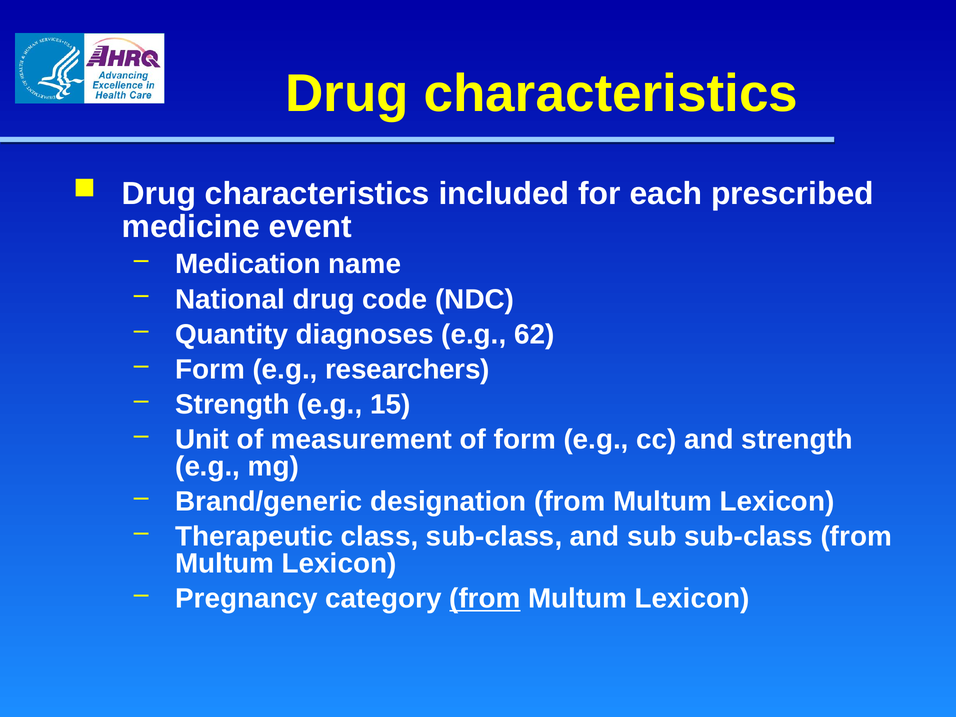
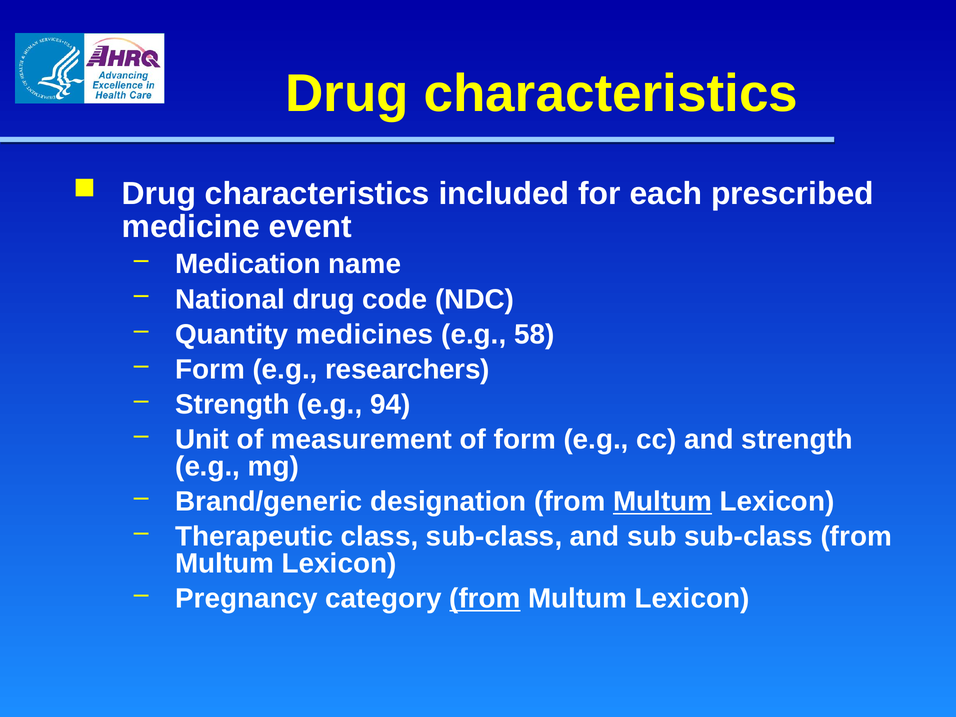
diagnoses: diagnoses -> medicines (365, 334)
62: 62 -> 58 (534, 334)
15: 15 -> 94 (390, 405)
Multum underline: none -> present (663, 502)
